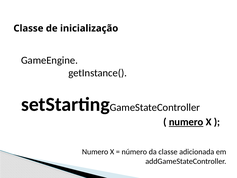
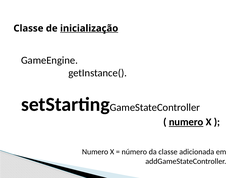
inicialização underline: none -> present (89, 28)
